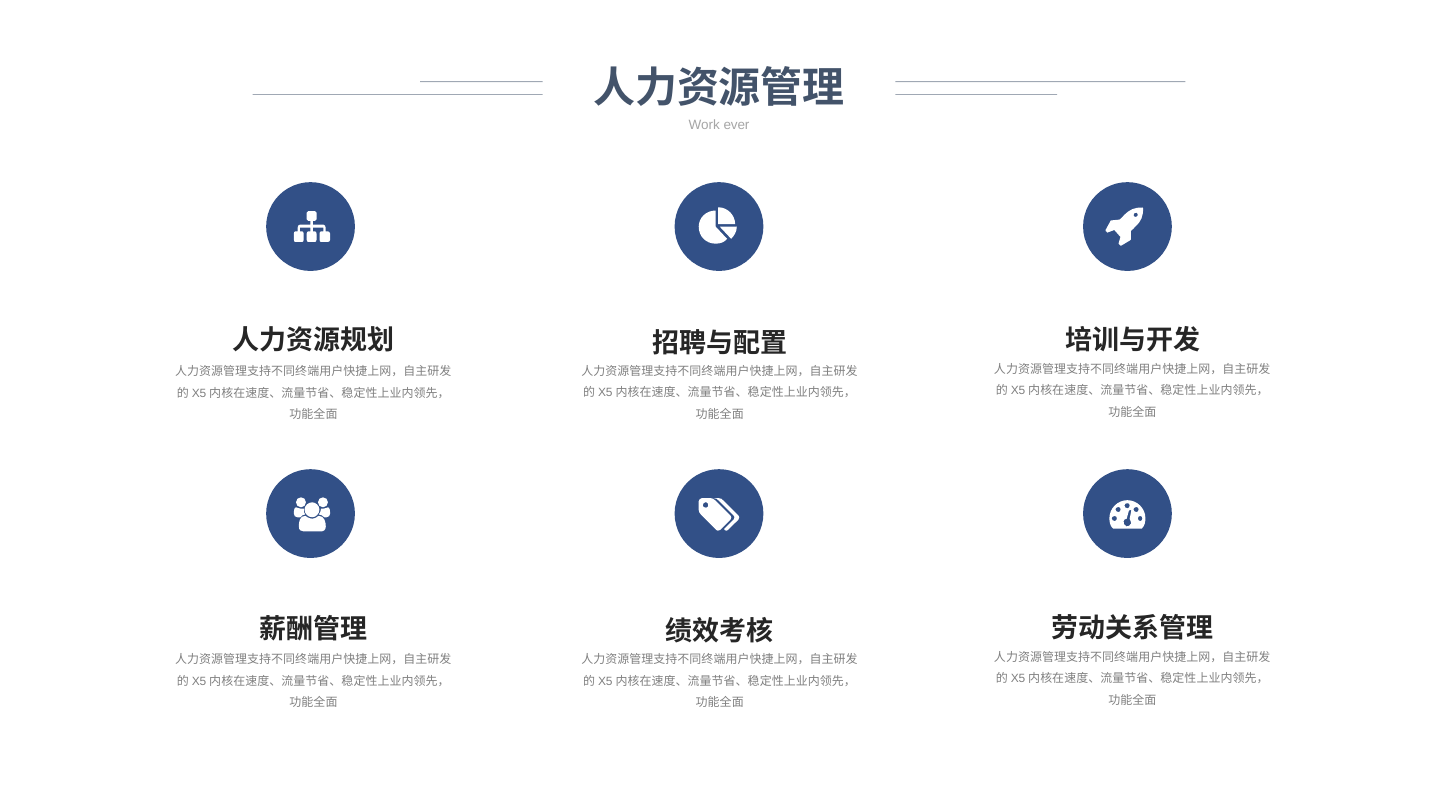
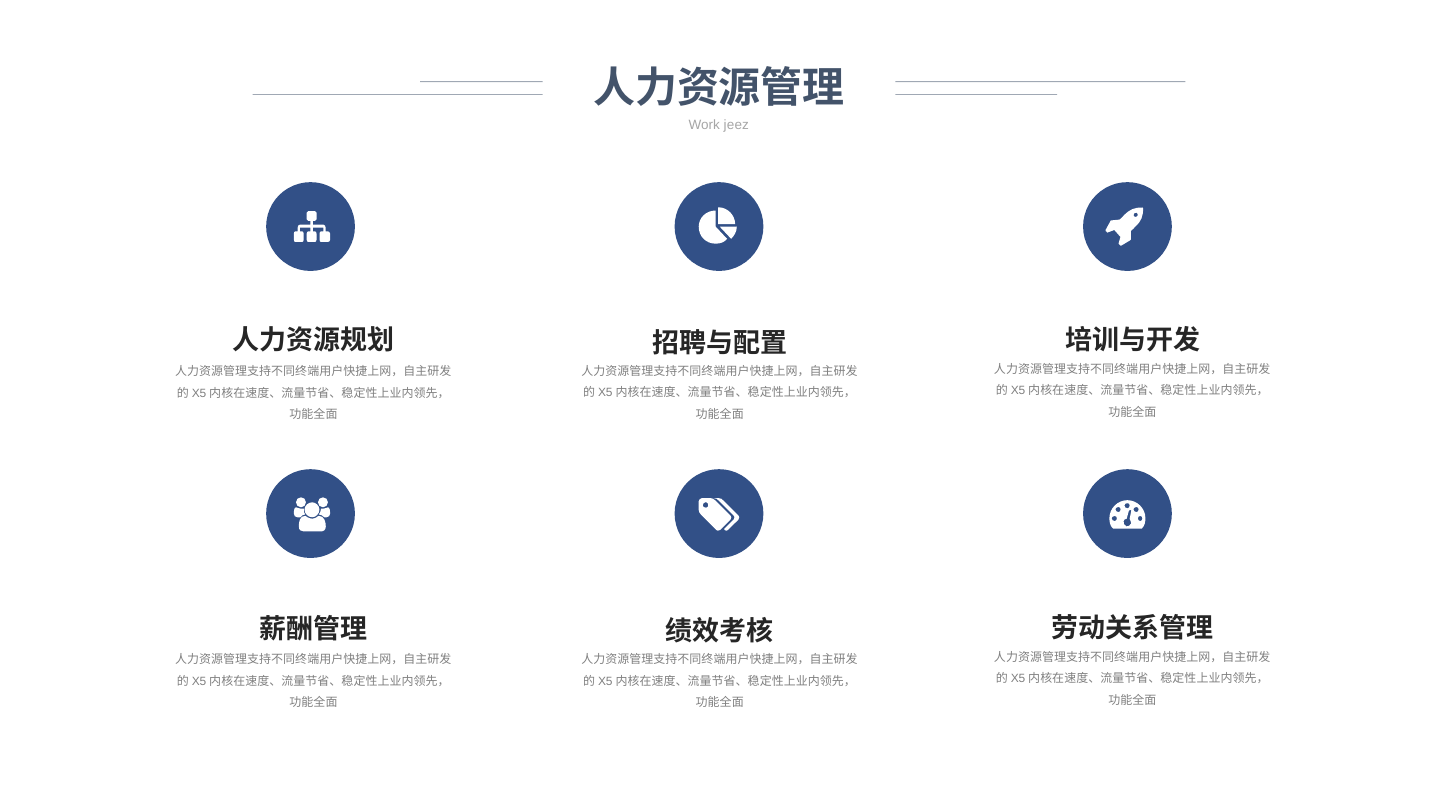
ever: ever -> jeez (736, 125)
